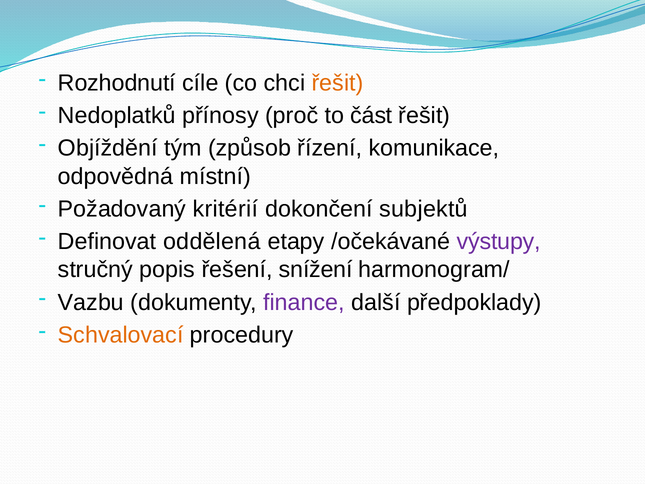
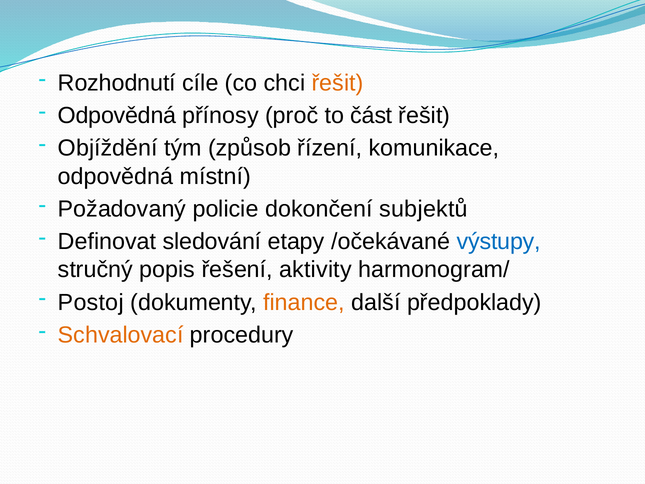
Nedoplatků: Nedoplatků -> Odpovědná (117, 116)
kritérií: kritérií -> policie (226, 209)
oddělená: oddělená -> sledování (212, 242)
výstupy colour: purple -> blue (499, 242)
snížení: snížení -> aktivity (316, 270)
Vazbu: Vazbu -> Postoj (91, 302)
finance colour: purple -> orange (304, 302)
